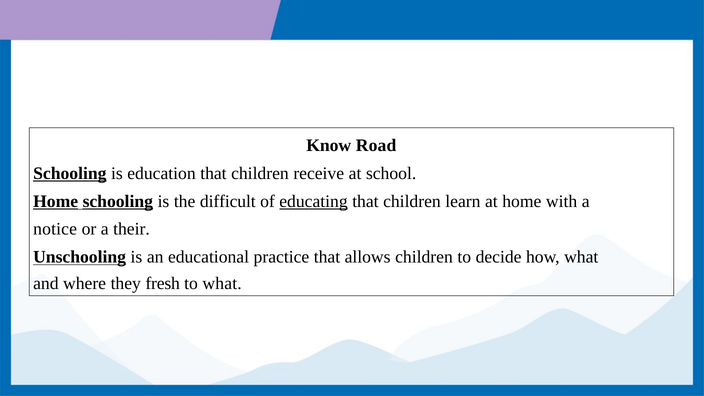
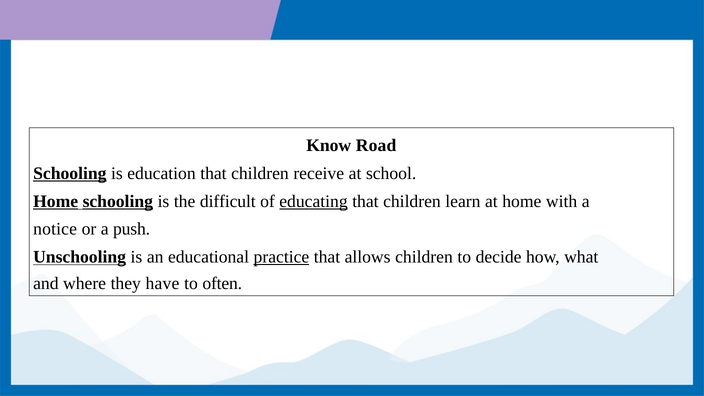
their: their -> push (132, 229)
practice underline: none -> present (281, 257)
fresh: fresh -> have (162, 283)
to what: what -> often (222, 283)
